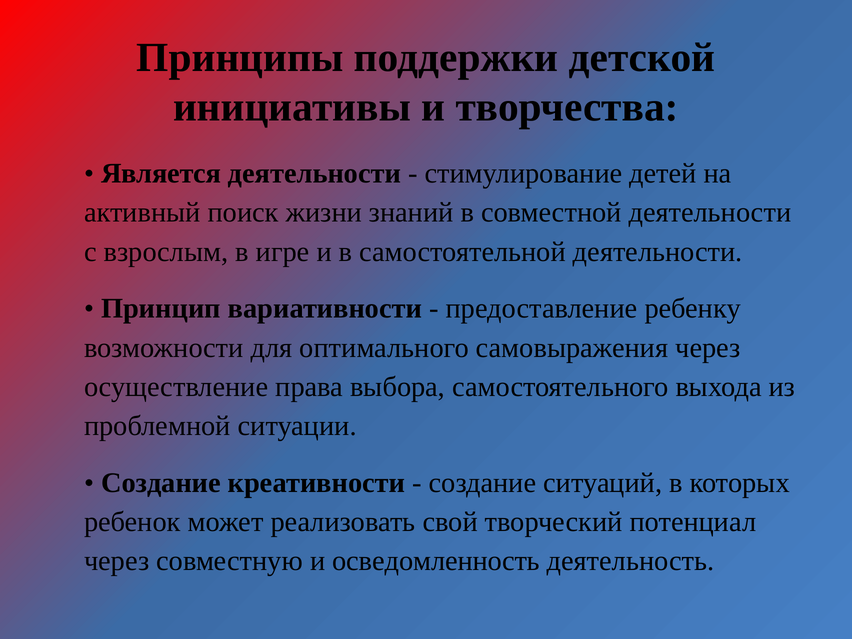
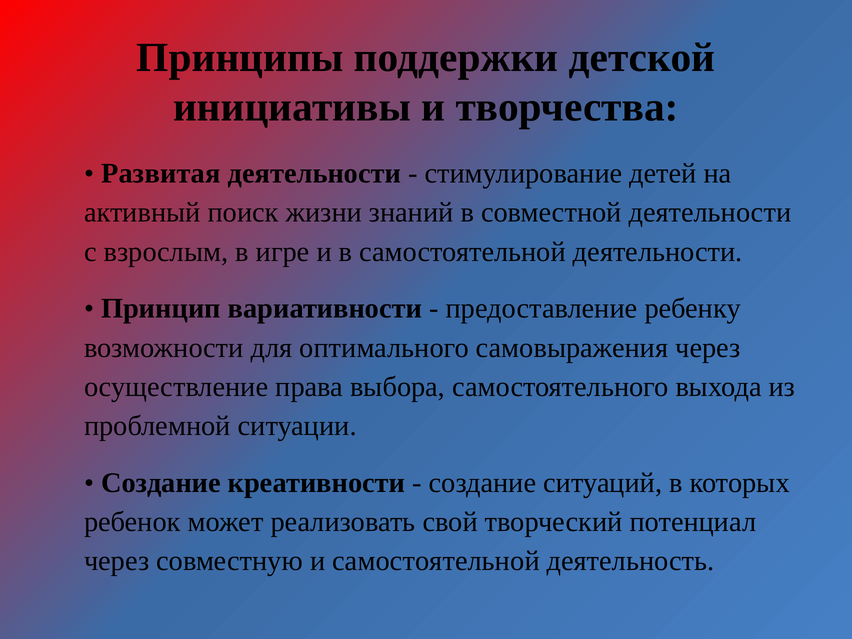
Является: Является -> Развитая (161, 173)
и осведомленность: осведомленность -> самостоятельной (436, 561)
